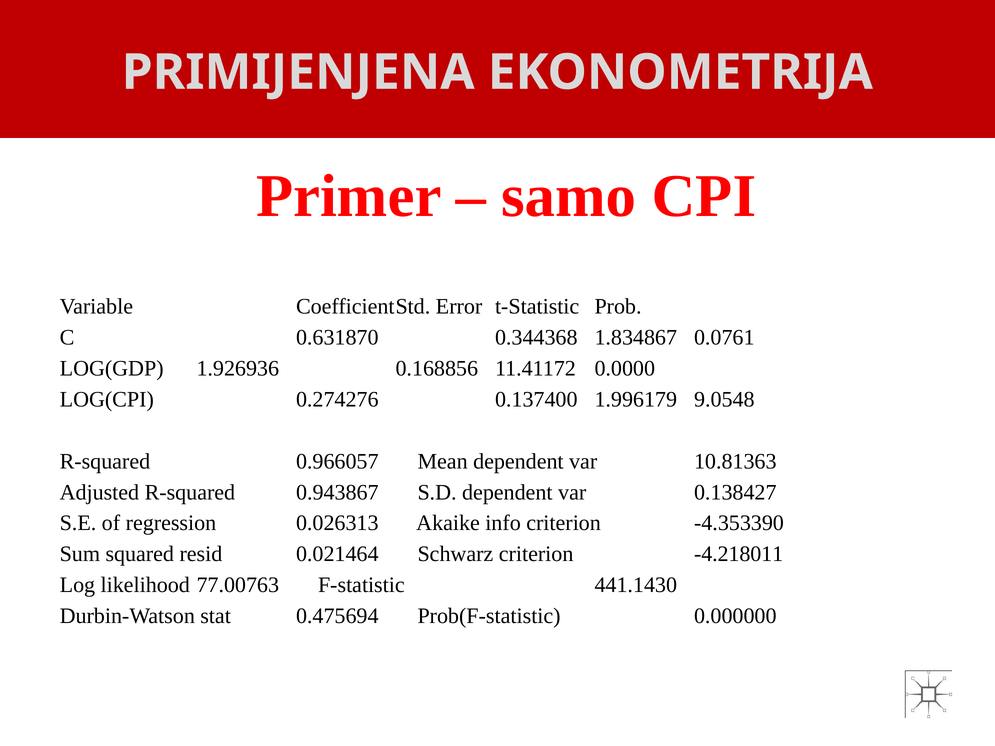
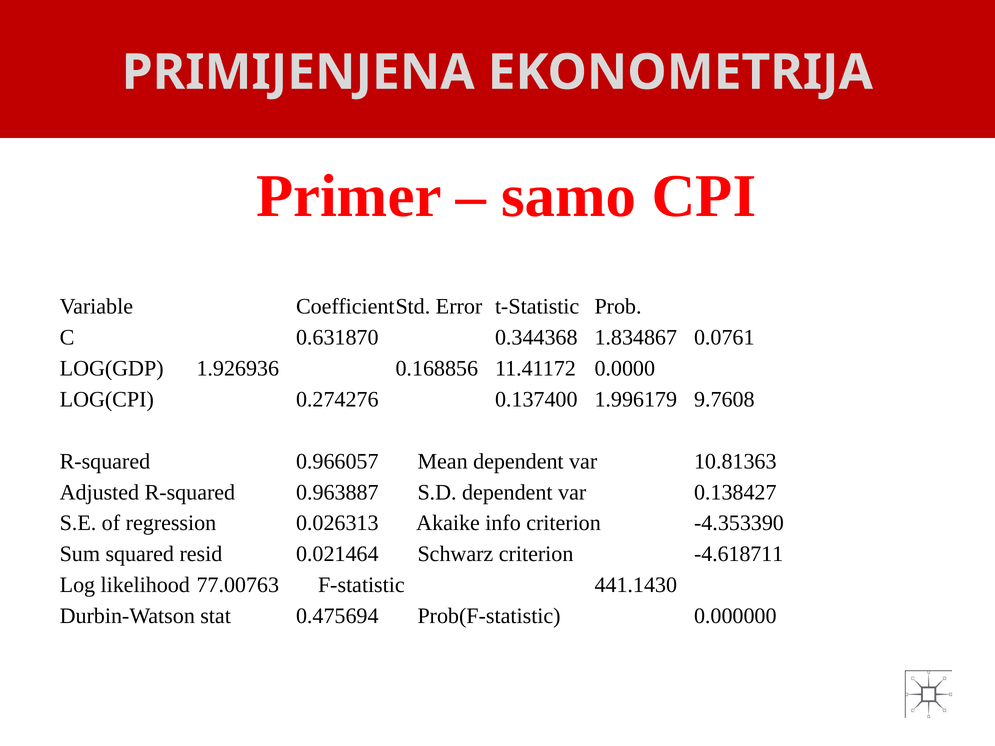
9.0548: 9.0548 -> 9.7608 (724, 400)
0.943867: 0.943867 -> 0.963887 (337, 492)
-4.218011: -4.218011 -> -4.618711 (739, 554)
